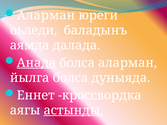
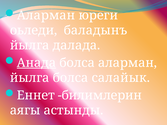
аямда: аямда -> йылга (30, 45)
дуныяда: дуныяда -> салайык (121, 78)
кроссвордка: кроссвордка -> билимлерин (100, 95)
астынды underline: present -> none (74, 110)
